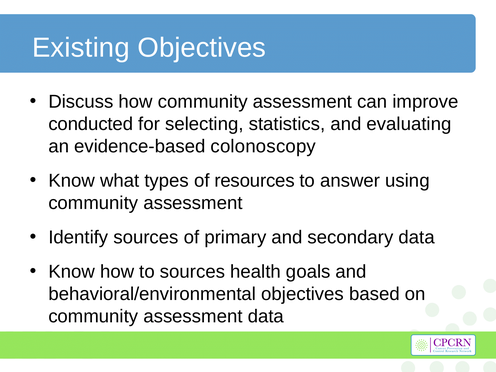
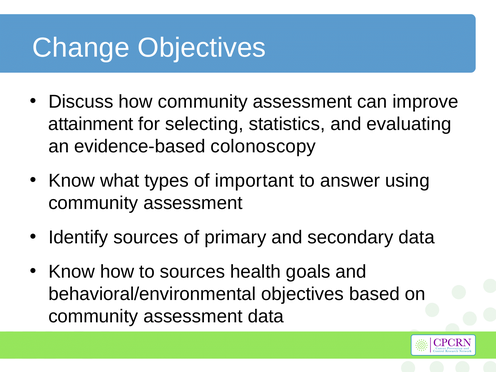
Existing: Existing -> Change (81, 48)
conducted: conducted -> attainment (91, 124)
resources: resources -> important (254, 181)
